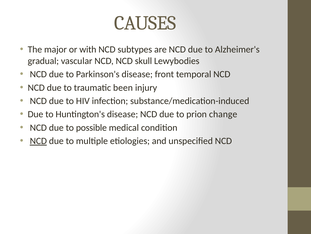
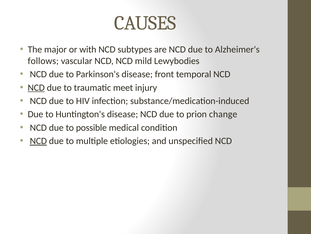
gradual: gradual -> follows (43, 61)
skull: skull -> mild (143, 61)
NCD underline: none -> present (36, 87)
been: been -> meet (123, 87)
